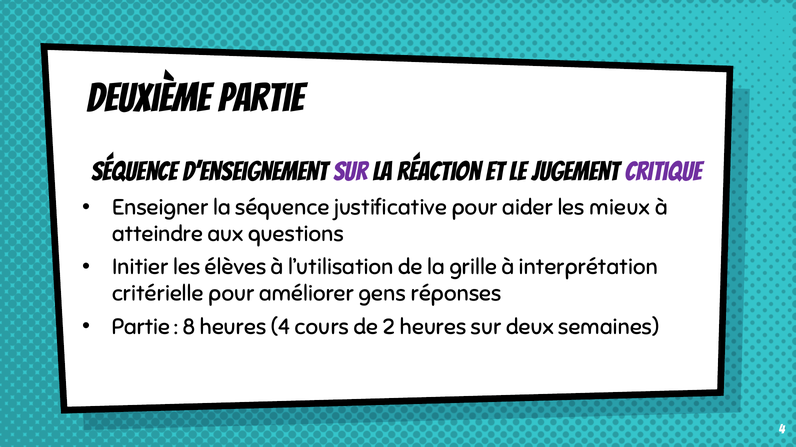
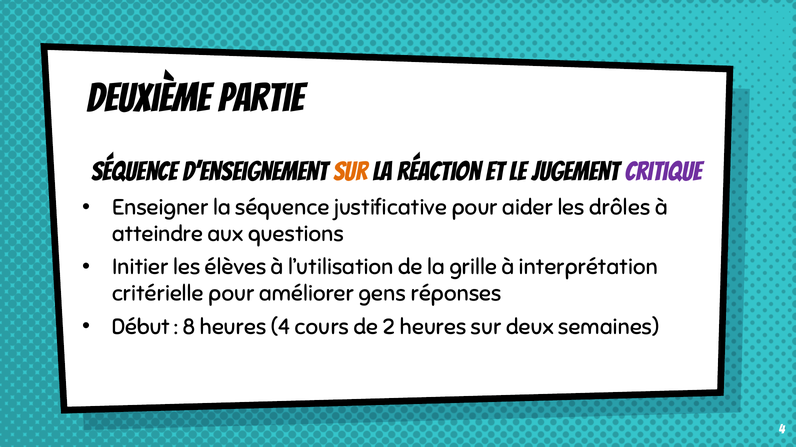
sur colour: purple -> orange (350, 172)
mieux: mieux -> drôles (620, 208)
Partie: Partie -> Début (141, 327)
